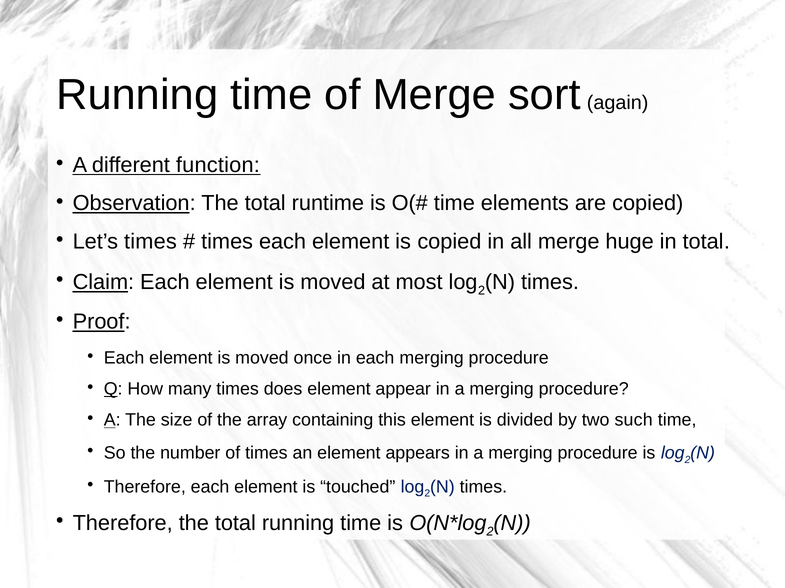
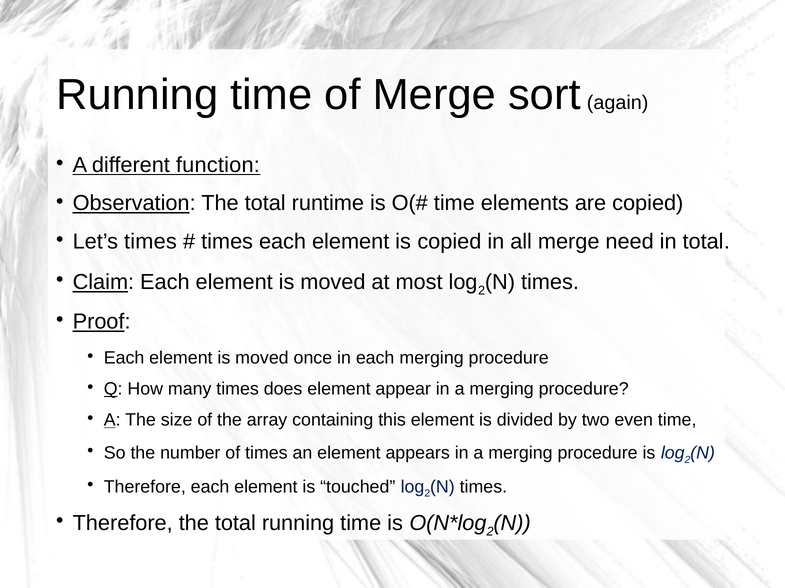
huge: huge -> need (630, 242)
such: such -> even (634, 420)
